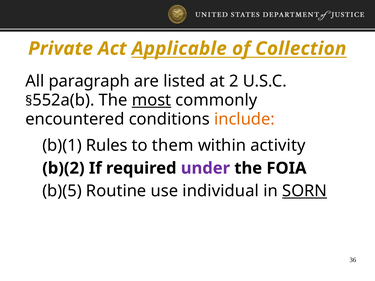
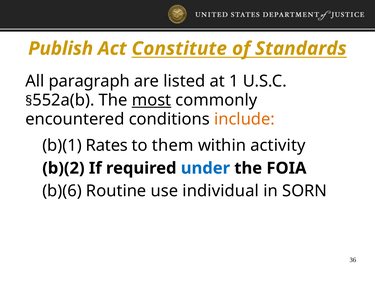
Private: Private -> Publish (61, 49)
Applicable: Applicable -> Constitute (179, 49)
Collection: Collection -> Standards (301, 49)
2: 2 -> 1 (234, 81)
Rules: Rules -> Rates (107, 145)
under colour: purple -> blue (205, 168)
b)(5: b)(5 -> b)(6 (62, 191)
SORN underline: present -> none (305, 191)
